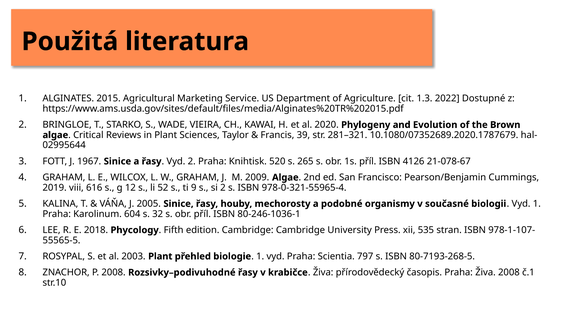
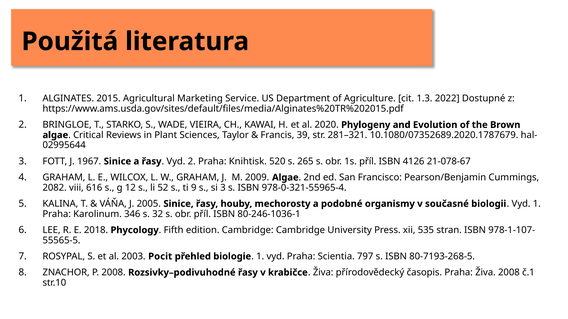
2019: 2019 -> 2082 (55, 188)
si 2: 2 -> 3 (223, 188)
604: 604 -> 346 (132, 214)
2003 Plant: Plant -> Pocit (160, 257)
